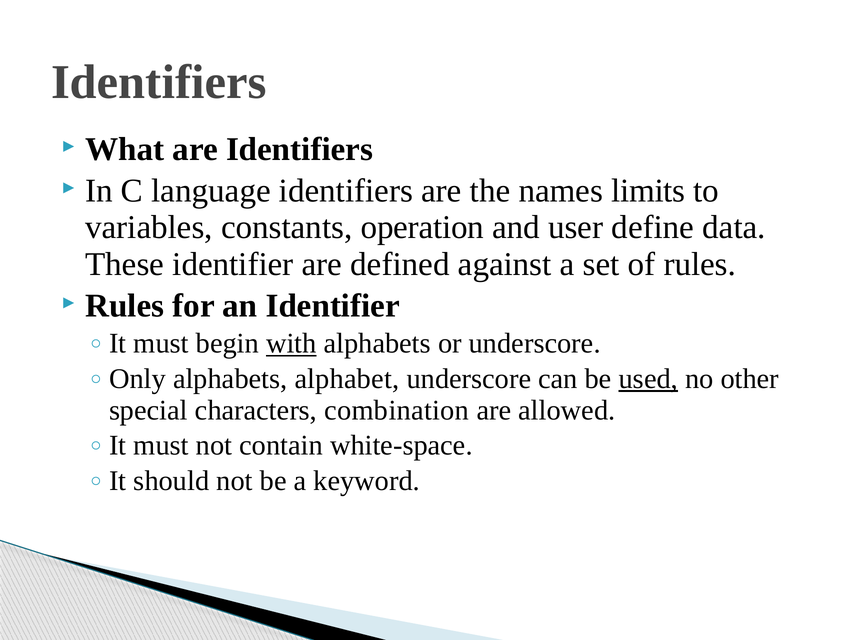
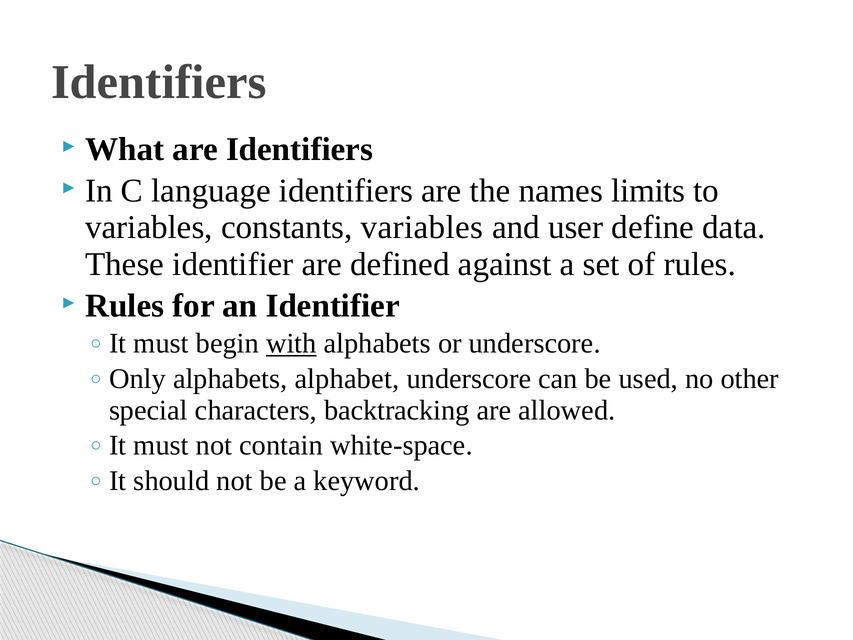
constants operation: operation -> variables (422, 227)
used underline: present -> none (648, 379)
combination: combination -> backtracking (397, 410)
